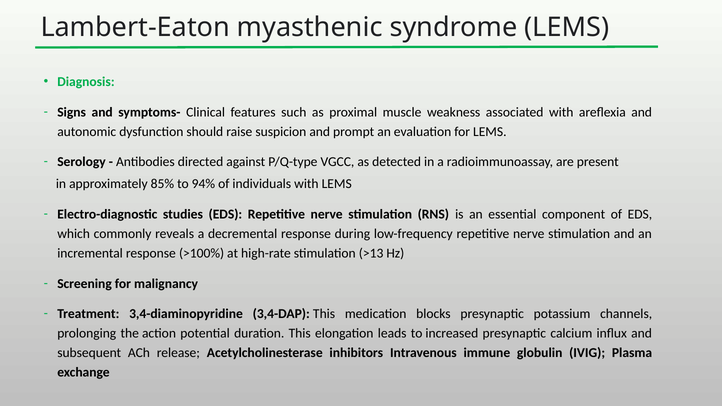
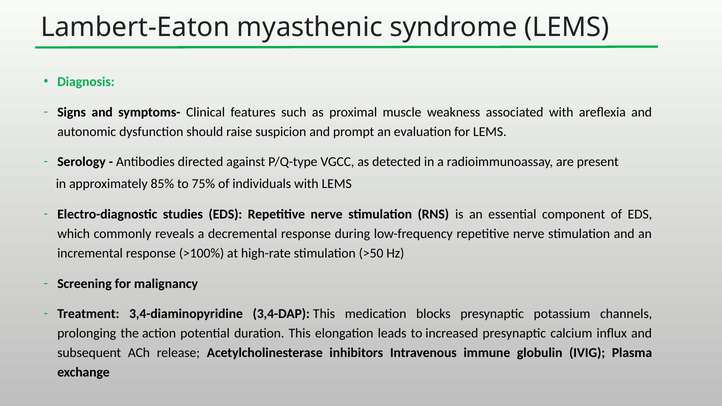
94%: 94% -> 75% (203, 184)
>13: >13 -> >50 (371, 253)
